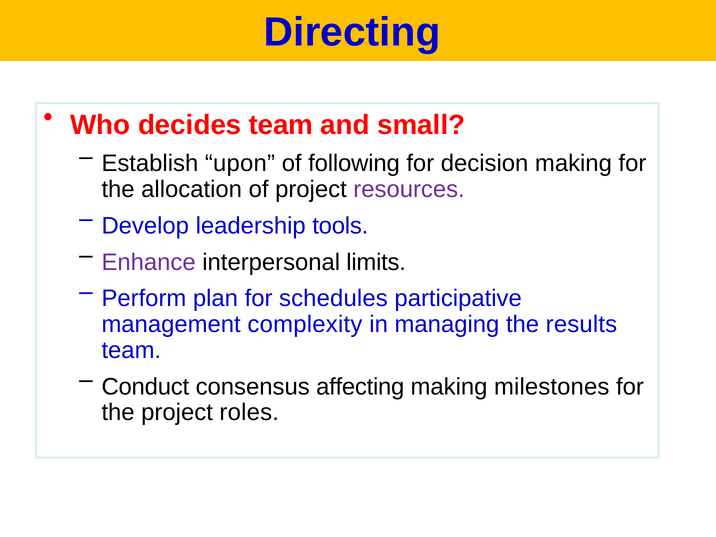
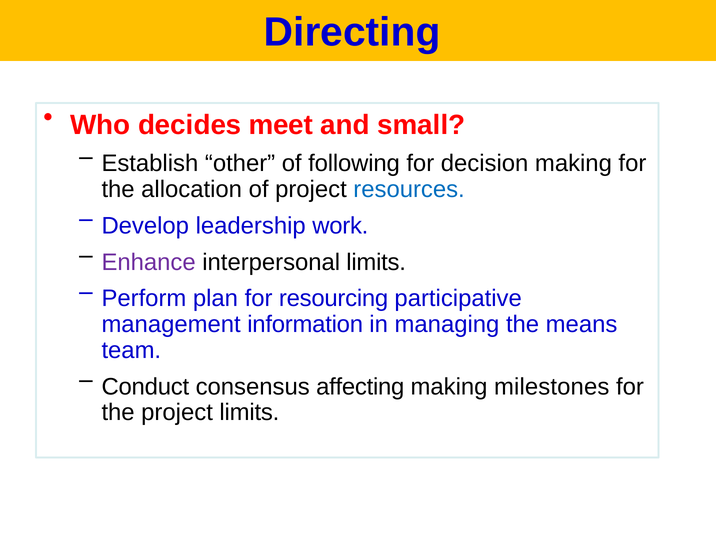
decides team: team -> meet (281, 125)
upon: upon -> other (240, 163)
resources colour: purple -> blue (409, 189)
tools: tools -> work (340, 226)
schedules: schedules -> resourcing (334, 299)
complexity: complexity -> information (305, 324)
results: results -> means (582, 324)
project roles: roles -> limits (249, 412)
